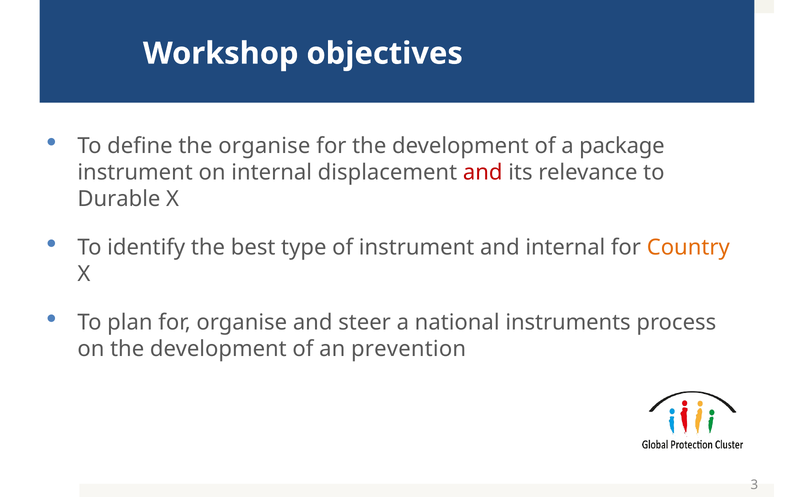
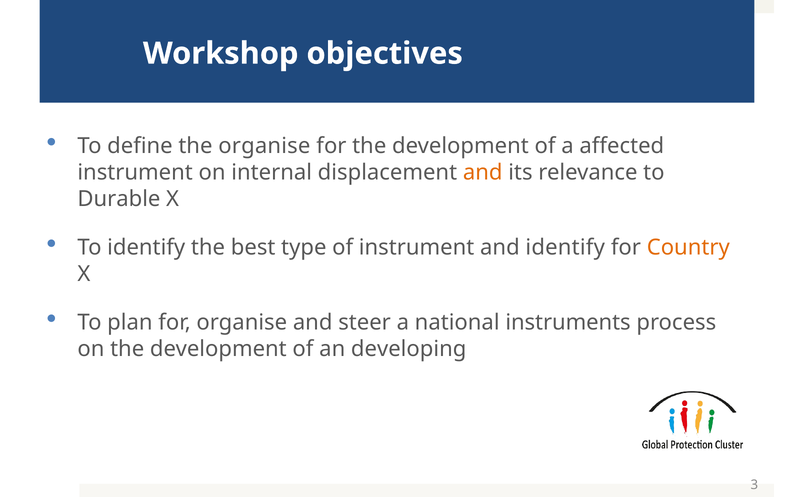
package: package -> affected (622, 146)
and colour: red -> orange (483, 172)
and internal: internal -> identify (565, 247)
prevention: prevention -> developing (409, 349)
